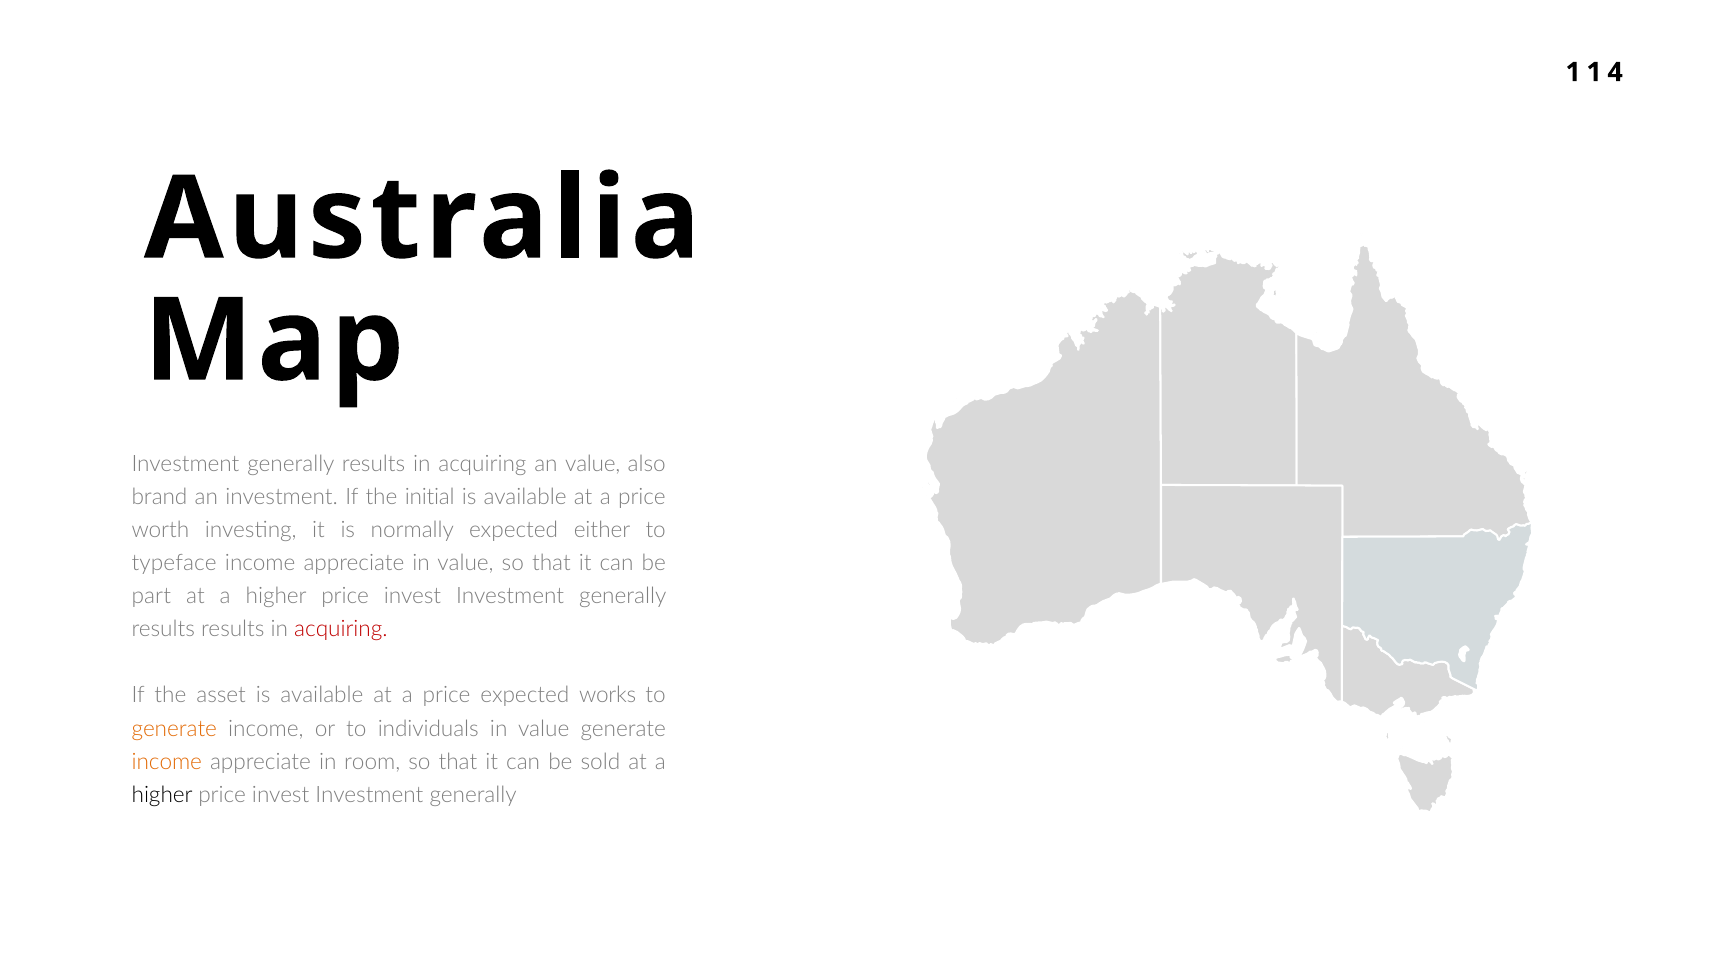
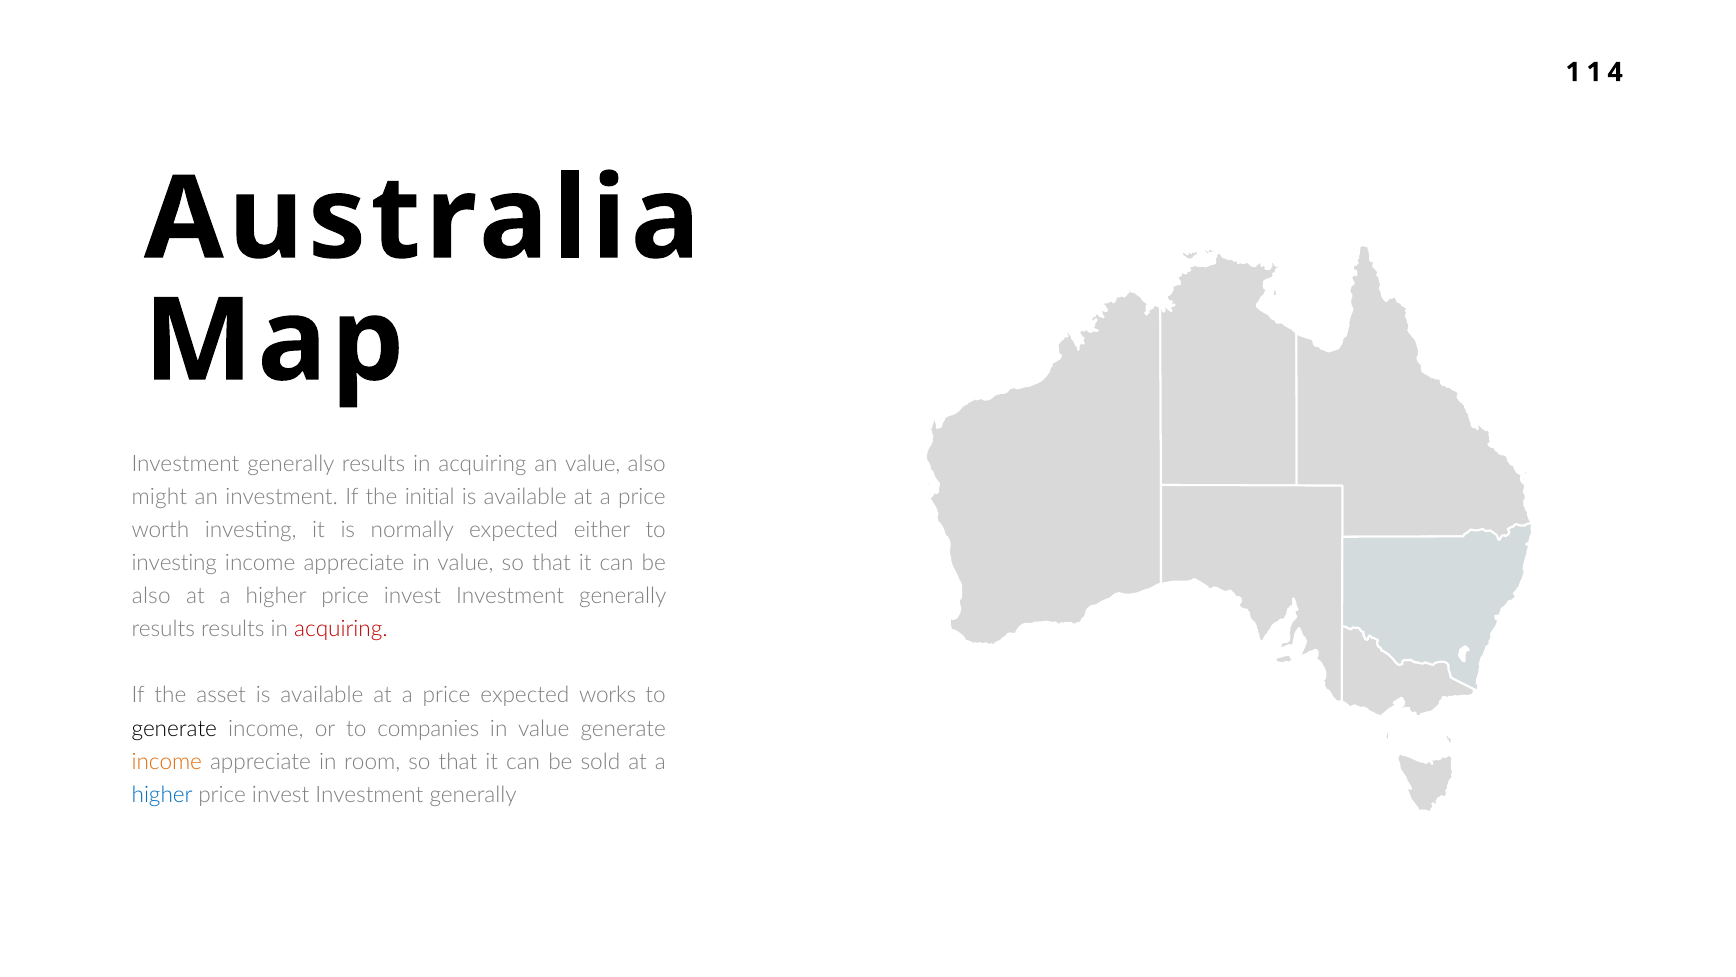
brand: brand -> might (159, 497)
typeface: typeface -> investing (174, 563)
part: part -> also (151, 596)
generate colour: orange -> black (174, 728)
individuals: individuals -> companies (428, 728)
higher colour: black -> blue (162, 794)
